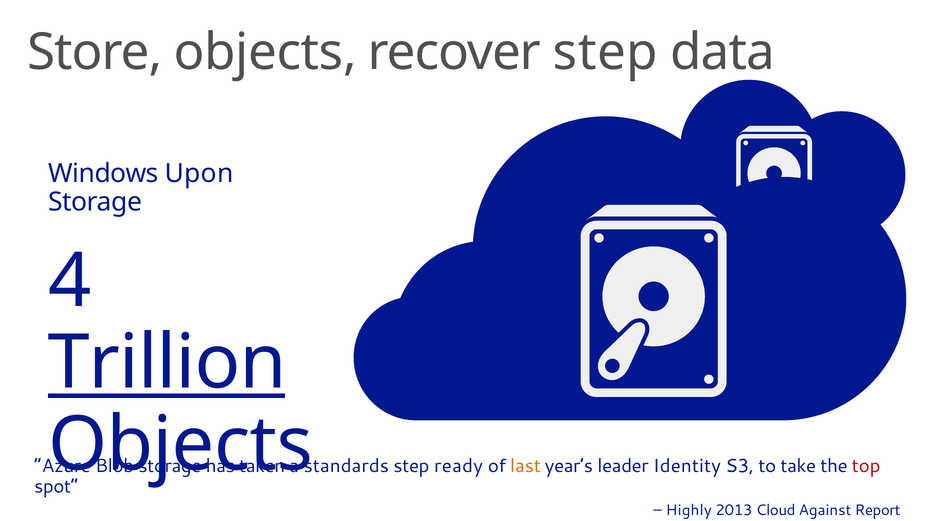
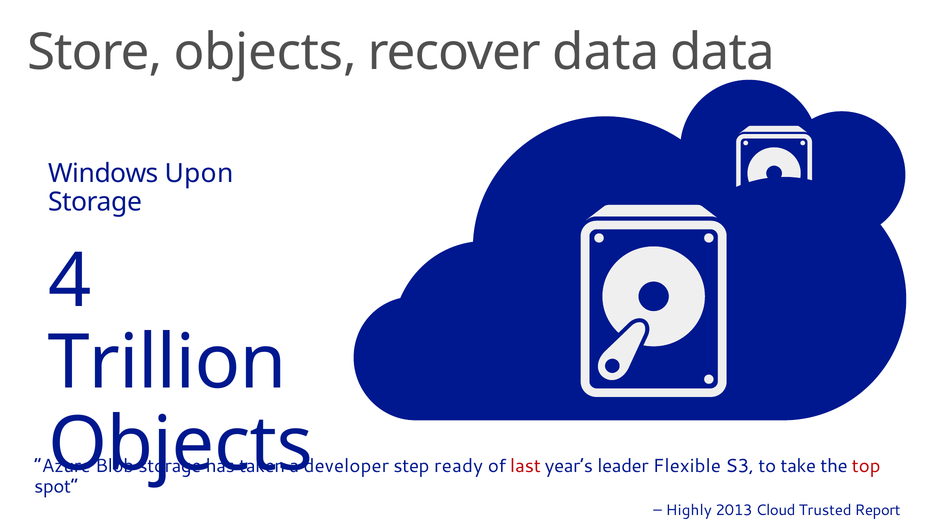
recover step: step -> data (606, 53)
Trillion underline: present -> none (167, 363)
standards: standards -> developer (346, 466)
last colour: orange -> red (526, 466)
Identity: Identity -> Flexible (687, 466)
Against: Against -> Trusted (825, 511)
